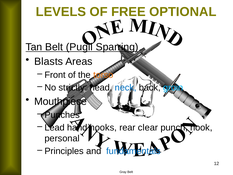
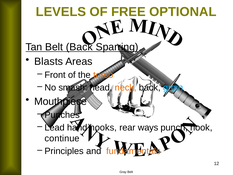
Belt Pugil: Pugil -> Back (79, 47)
strictly: strictly -> smash (73, 87)
neck colour: blue -> orange (126, 87)
clear: clear -> ways (148, 127)
personal: personal -> continue (62, 138)
fundamentals colour: blue -> orange (133, 151)
